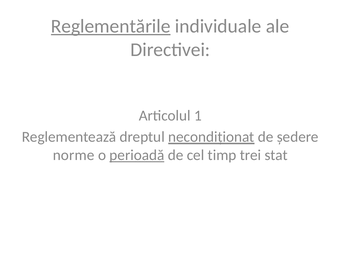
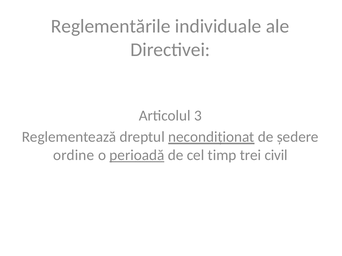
Reglementările underline: present -> none (111, 26)
1: 1 -> 3 (198, 116)
norme: norme -> ordine (74, 155)
stat: stat -> civil (276, 155)
